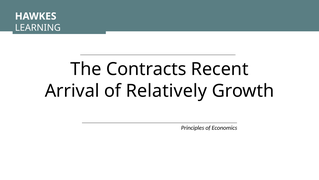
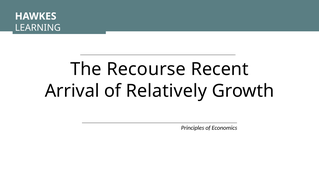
Contracts: Contracts -> Recourse (146, 69)
